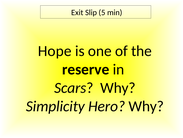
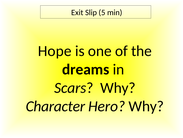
reserve: reserve -> dreams (86, 69)
Simplicity: Simplicity -> Character (55, 106)
